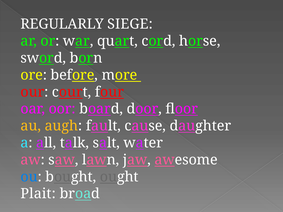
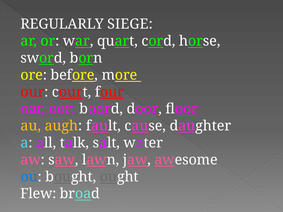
Plait: Plait -> Flew (38, 194)
